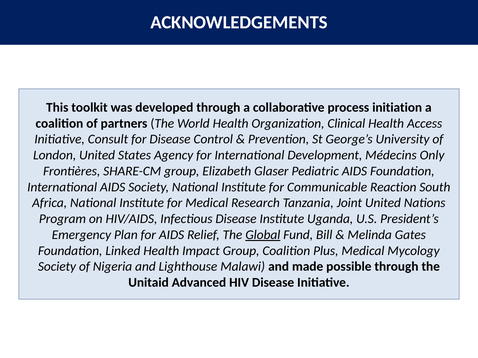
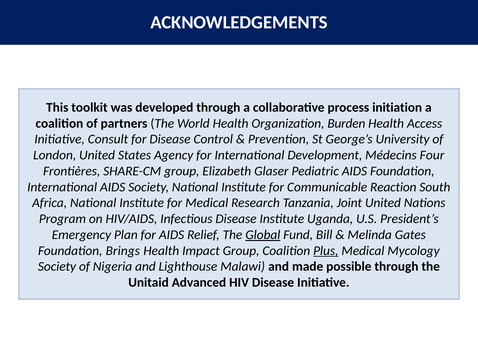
Clinical: Clinical -> Burden (346, 123)
Only: Only -> Four (432, 155)
Linked: Linked -> Brings (123, 251)
Plus underline: none -> present (326, 251)
